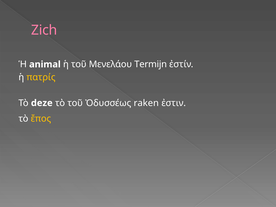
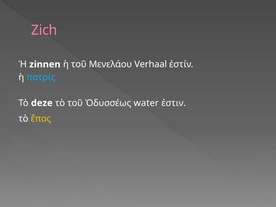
animal: animal -> zinnen (45, 64)
Termijn: Termijn -> Verhaal (151, 64)
πατρίς colour: yellow -> light blue (41, 77)
raken: raken -> water (146, 103)
